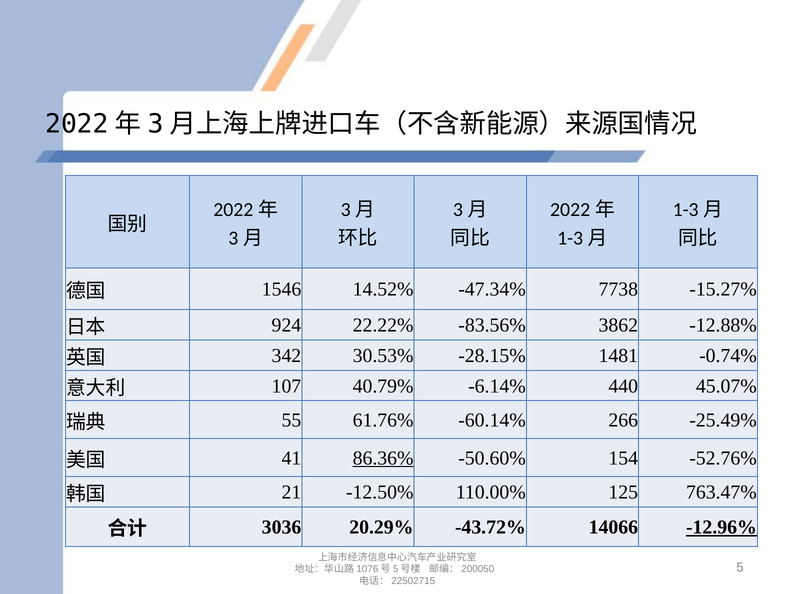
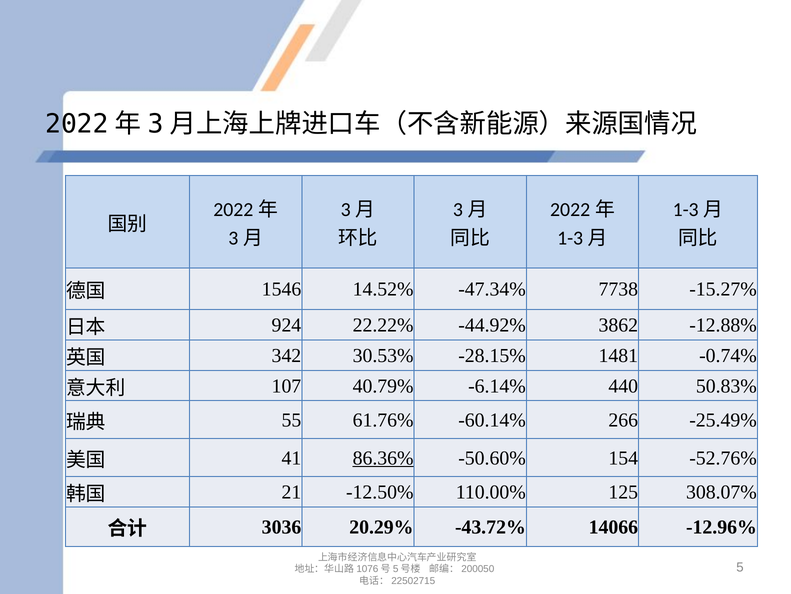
-83.56%: -83.56% -> -44.92% (492, 325)
45.07%: 45.07% -> 50.83% (726, 385)
763.47%: 763.47% -> 308.07% (721, 492)
-12.96% underline: present -> none (721, 527)
